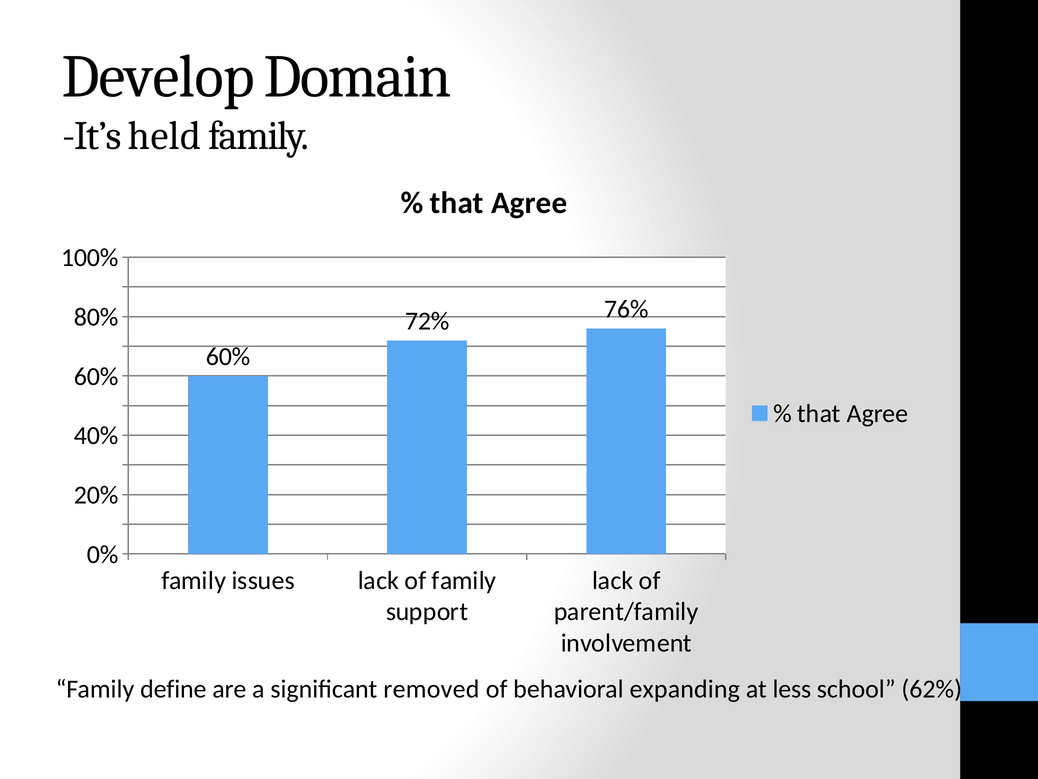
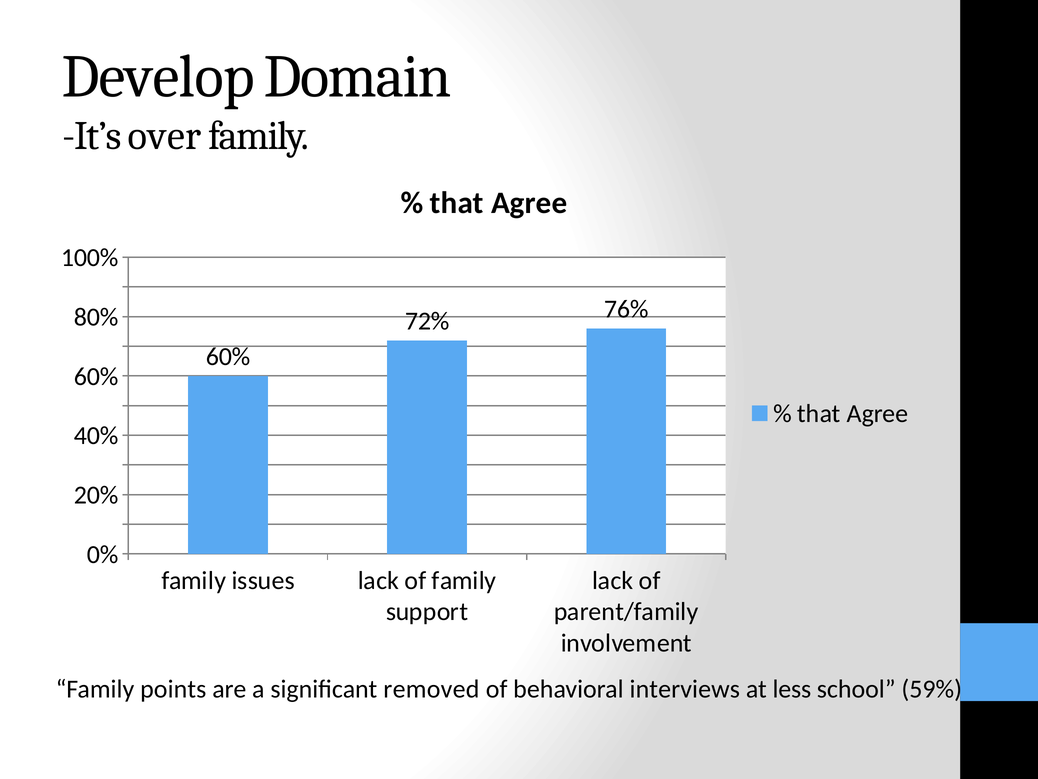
held: held -> over (165, 136)
define: define -> points (173, 688)
expanding: expanding -> interviews (685, 688)
62%: 62% -> 59% (932, 688)
